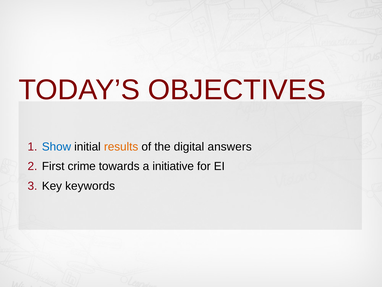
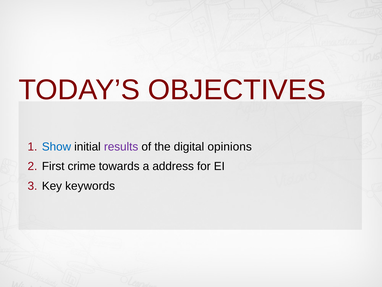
results colour: orange -> purple (121, 147)
answers: answers -> opinions (230, 147)
initiative: initiative -> address (173, 166)
